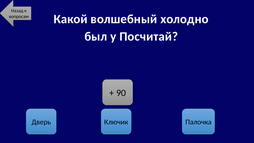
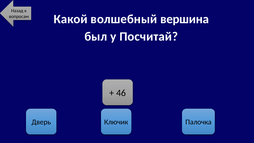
холодно: холодно -> вершина (185, 19)
90: 90 -> 46 (121, 93)
